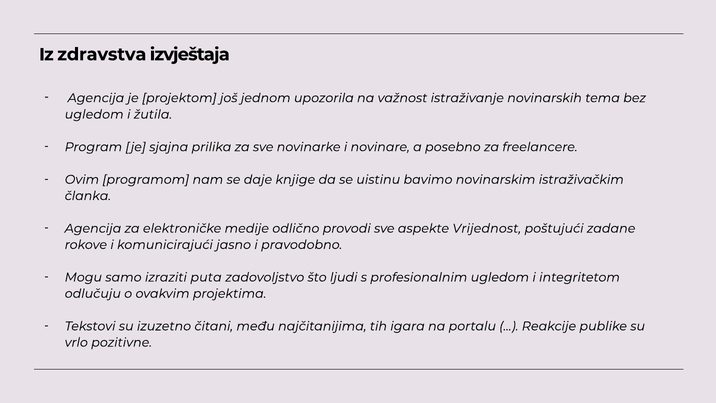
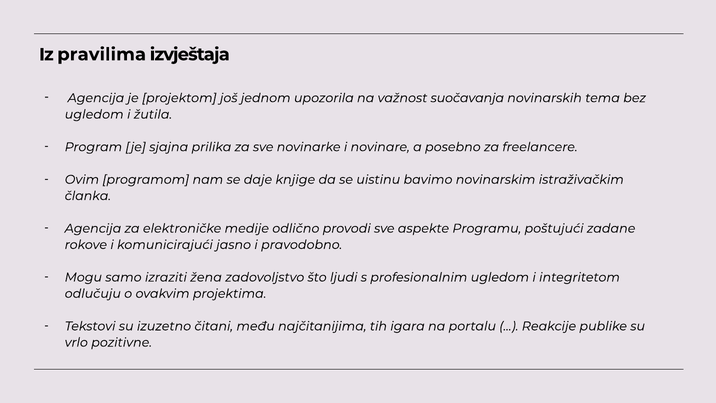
zdravstva: zdravstva -> pravilima (102, 54)
istraživanje: istraživanje -> suočavanja (467, 98)
Vrijednost: Vrijednost -> Programu (487, 228)
puta: puta -> žena (206, 277)
